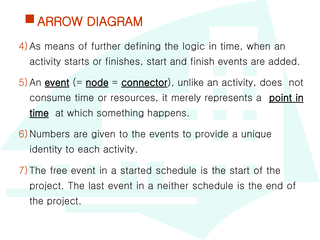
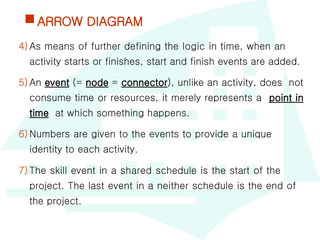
free: free -> skill (58, 171)
started: started -> shared (136, 171)
